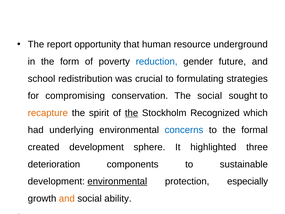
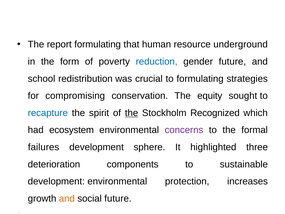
report opportunity: opportunity -> formulating (98, 44)
The social: social -> equity (210, 96)
recapture colour: orange -> blue (48, 113)
underlying: underlying -> ecosystem (72, 130)
concerns colour: blue -> purple (184, 130)
created: created -> failures (44, 147)
environmental underline: present -> none (117, 181)
especially: especially -> increases (248, 181)
social ability: ability -> future (118, 198)
